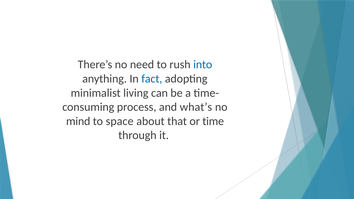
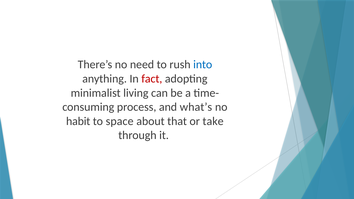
fact colour: blue -> red (152, 79)
mind: mind -> habit (78, 121)
time: time -> take (213, 121)
